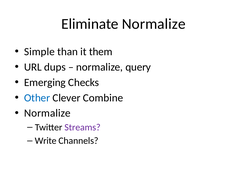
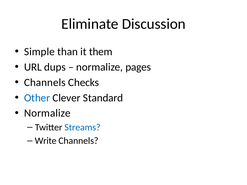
Eliminate Normalize: Normalize -> Discussion (154, 24)
query: query -> pages (138, 67)
Emerging: Emerging -> Channels (45, 83)
Combine: Combine -> Standard (103, 98)
Streams colour: purple -> blue (82, 127)
